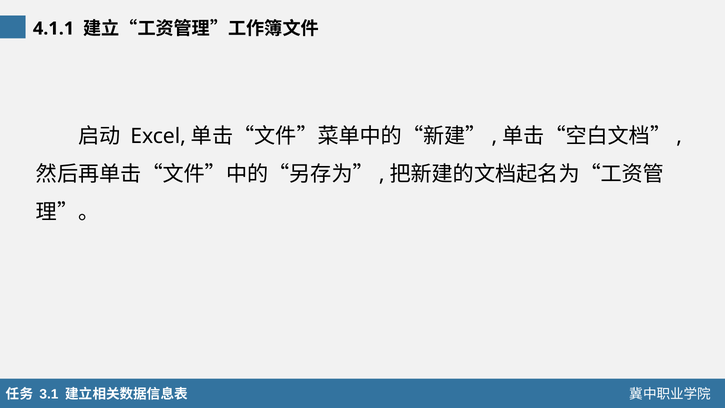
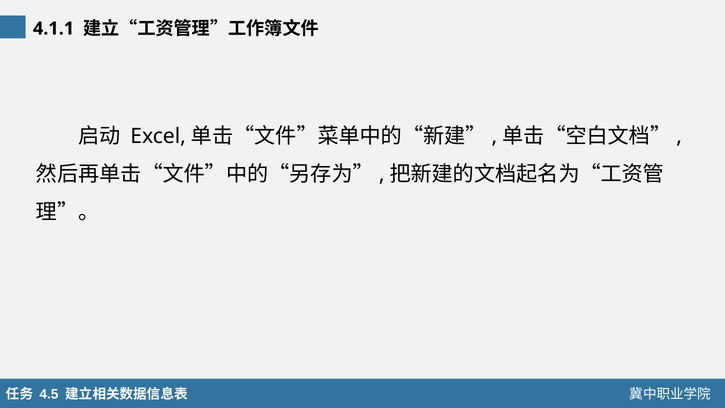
3.1: 3.1 -> 4.5 (49, 394)
